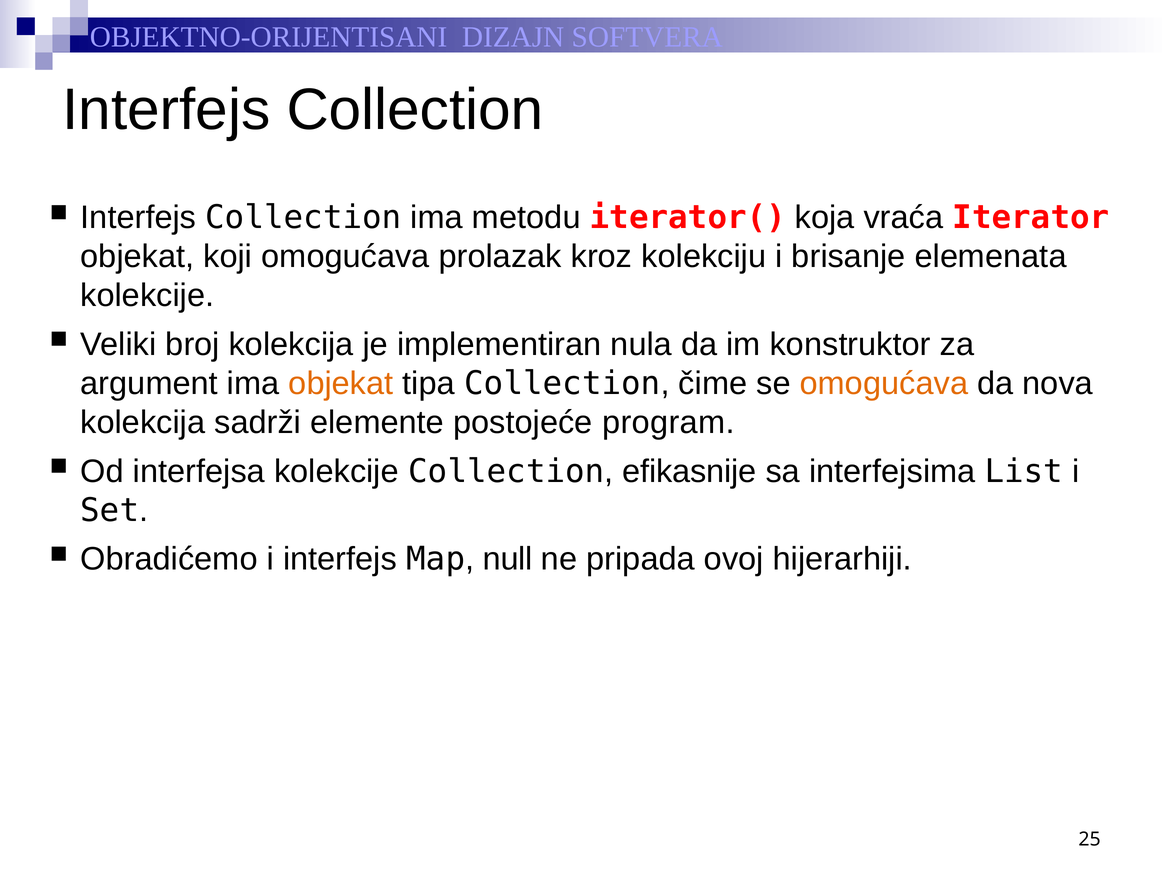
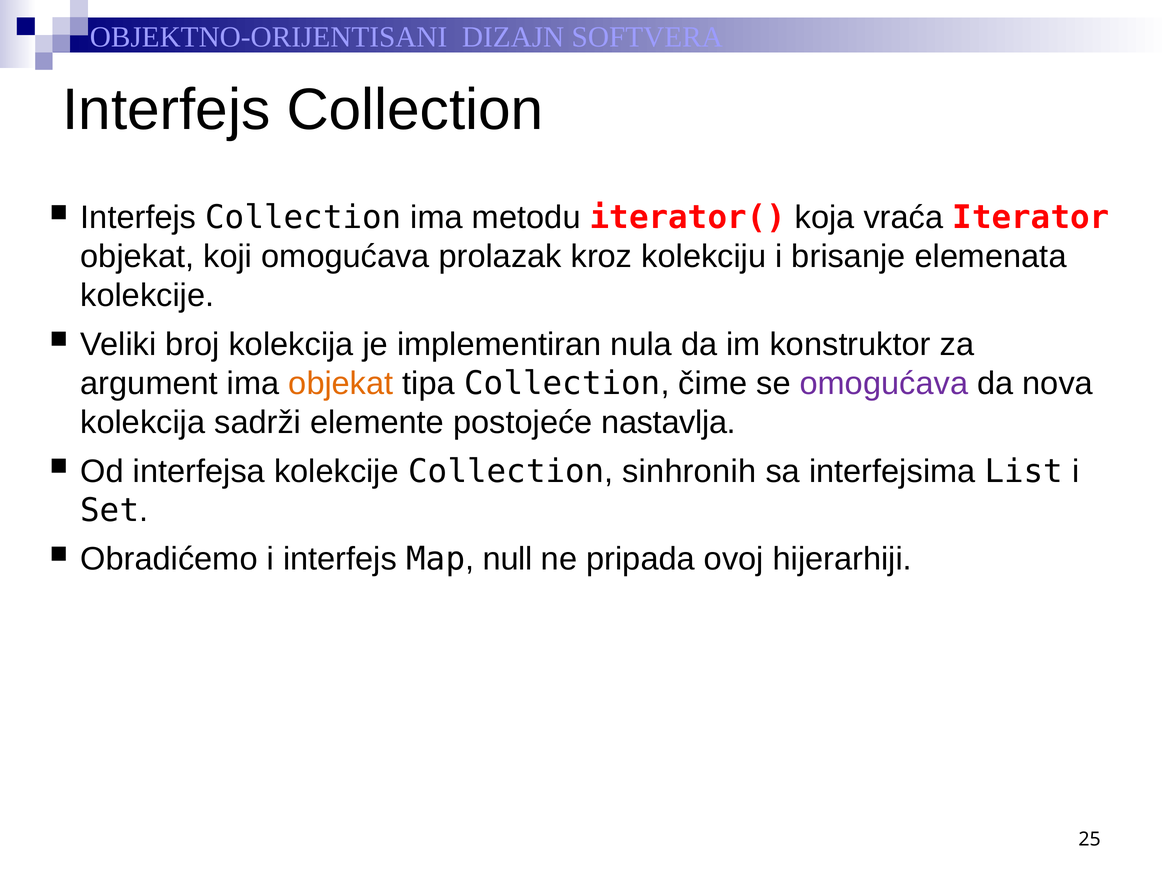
omogućava colour: orange -> purple (884, 384)
program: program -> nastavlja (669, 423)
efikasnije: efikasnije -> sinhronih (689, 471)
